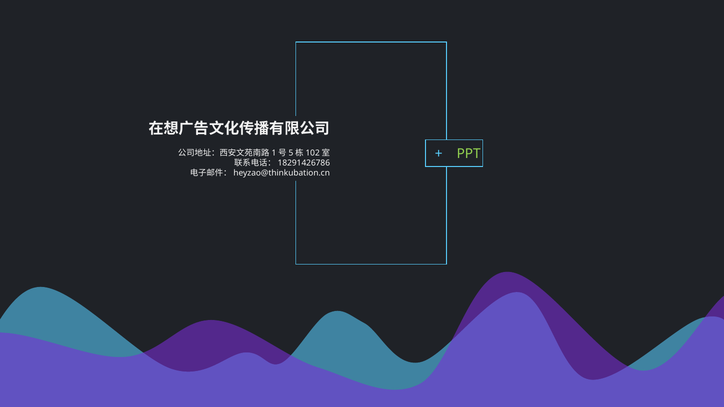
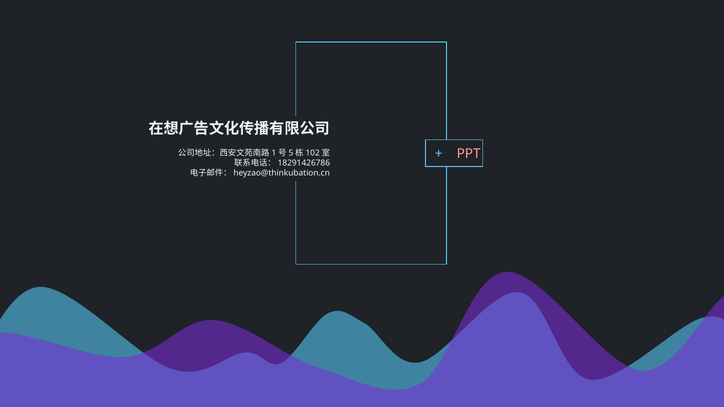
PPT colour: light green -> pink (469, 154)
